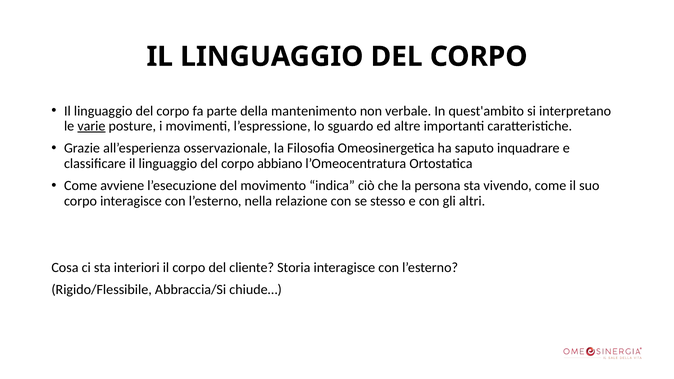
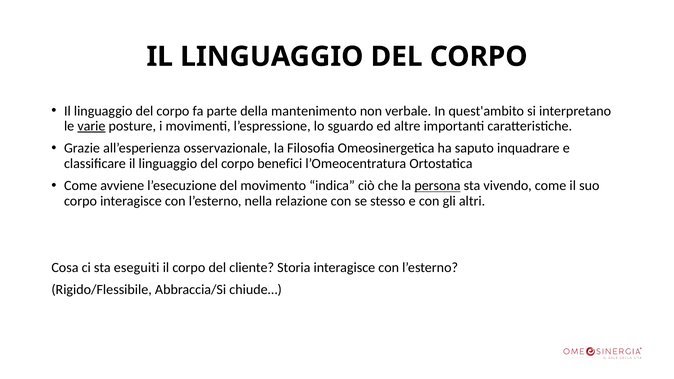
abbiano: abbiano -> benefici (280, 164)
persona underline: none -> present (437, 186)
interiori: interiori -> eseguiti (137, 268)
